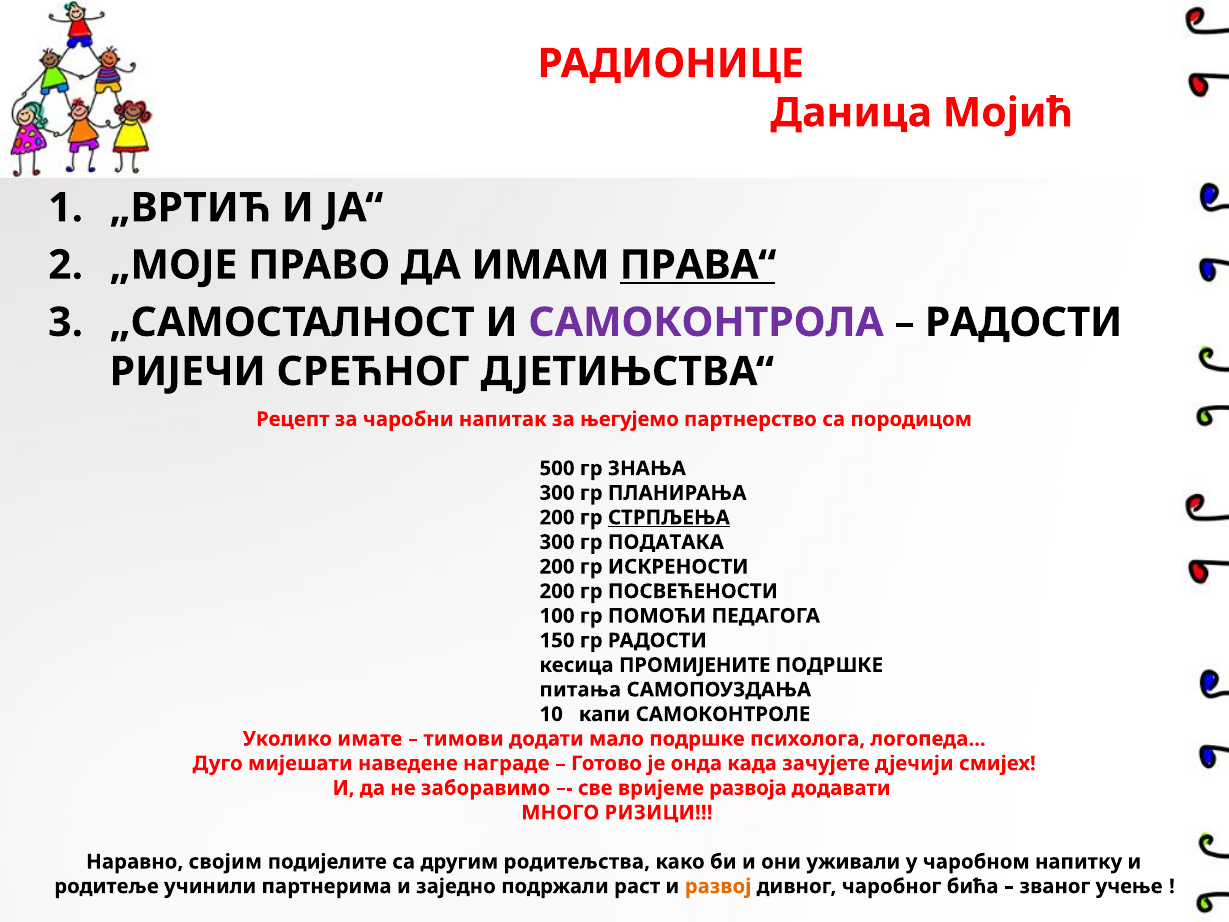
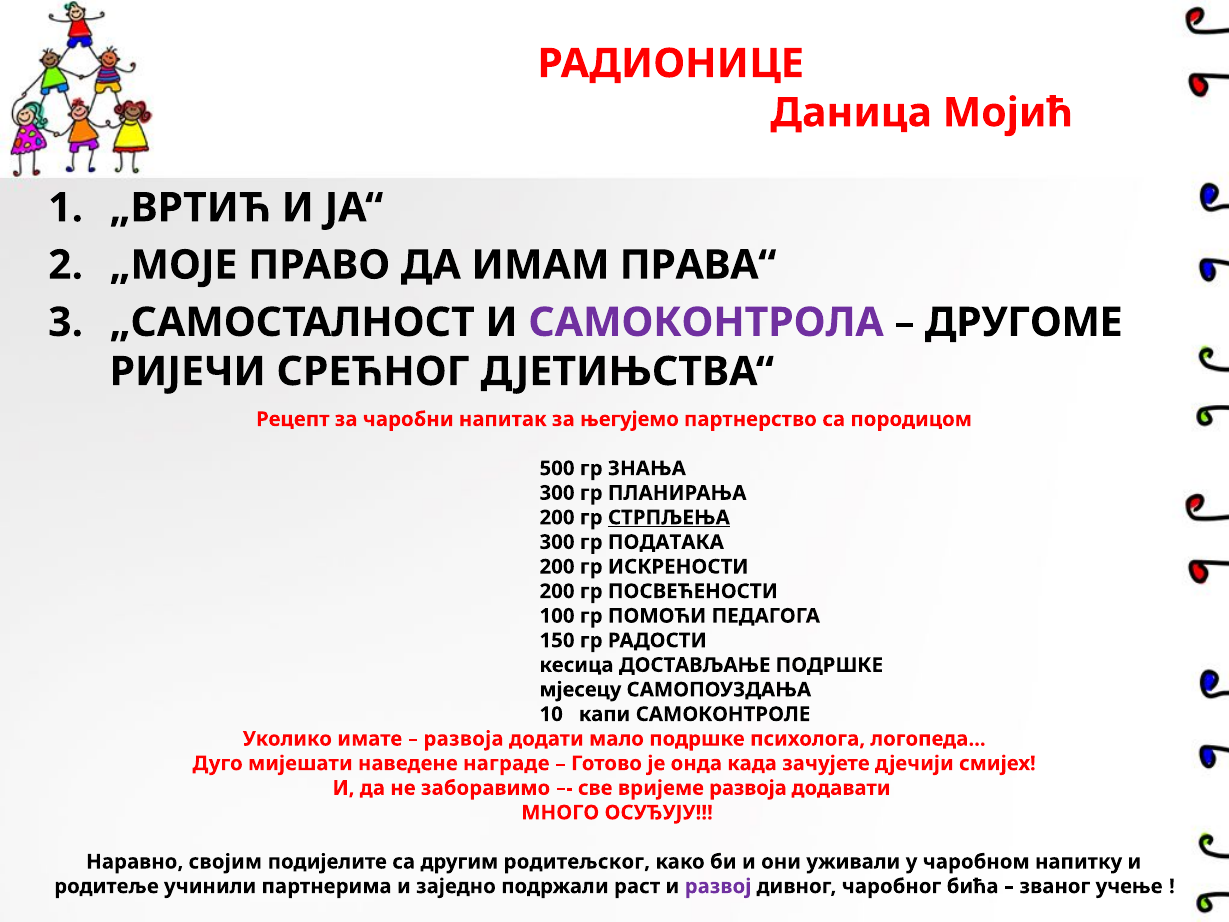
ПРАВА“ underline: present -> none (698, 265)
РАДОСТИ: РАДОСТИ -> ДРУГОМЕ (1024, 322)
ПРОМИЈЕНИТЕ: ПРОМИЈЕНИТЕ -> ДОСТАВЉАЊЕ (695, 665)
питaња: питaња -> мјесецу (580, 690)
тимови: тимови -> развоја (464, 739)
РИЗИЦИ: РИЗИЦИ -> ОСУЂУЈУ (659, 812)
родитељства: родитељства -> родитељског (577, 862)
развој colour: orange -> purple (718, 886)
